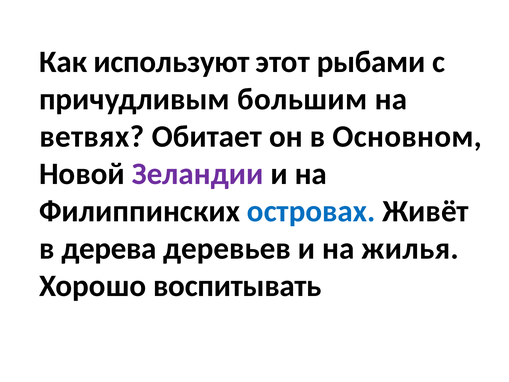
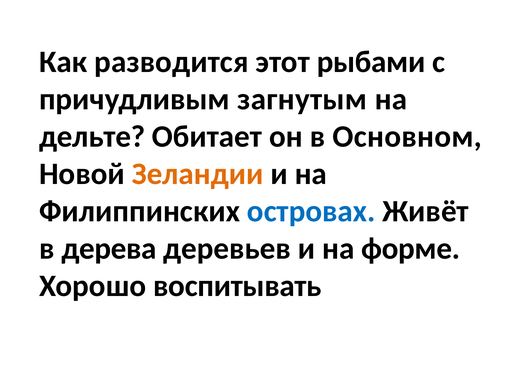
используют: используют -> разводится (171, 62)
большим: большим -> загнутым (302, 99)
ветвях: ветвях -> дельте (92, 137)
Зеландии colour: purple -> orange (198, 174)
жилья: жилья -> форме (411, 248)
